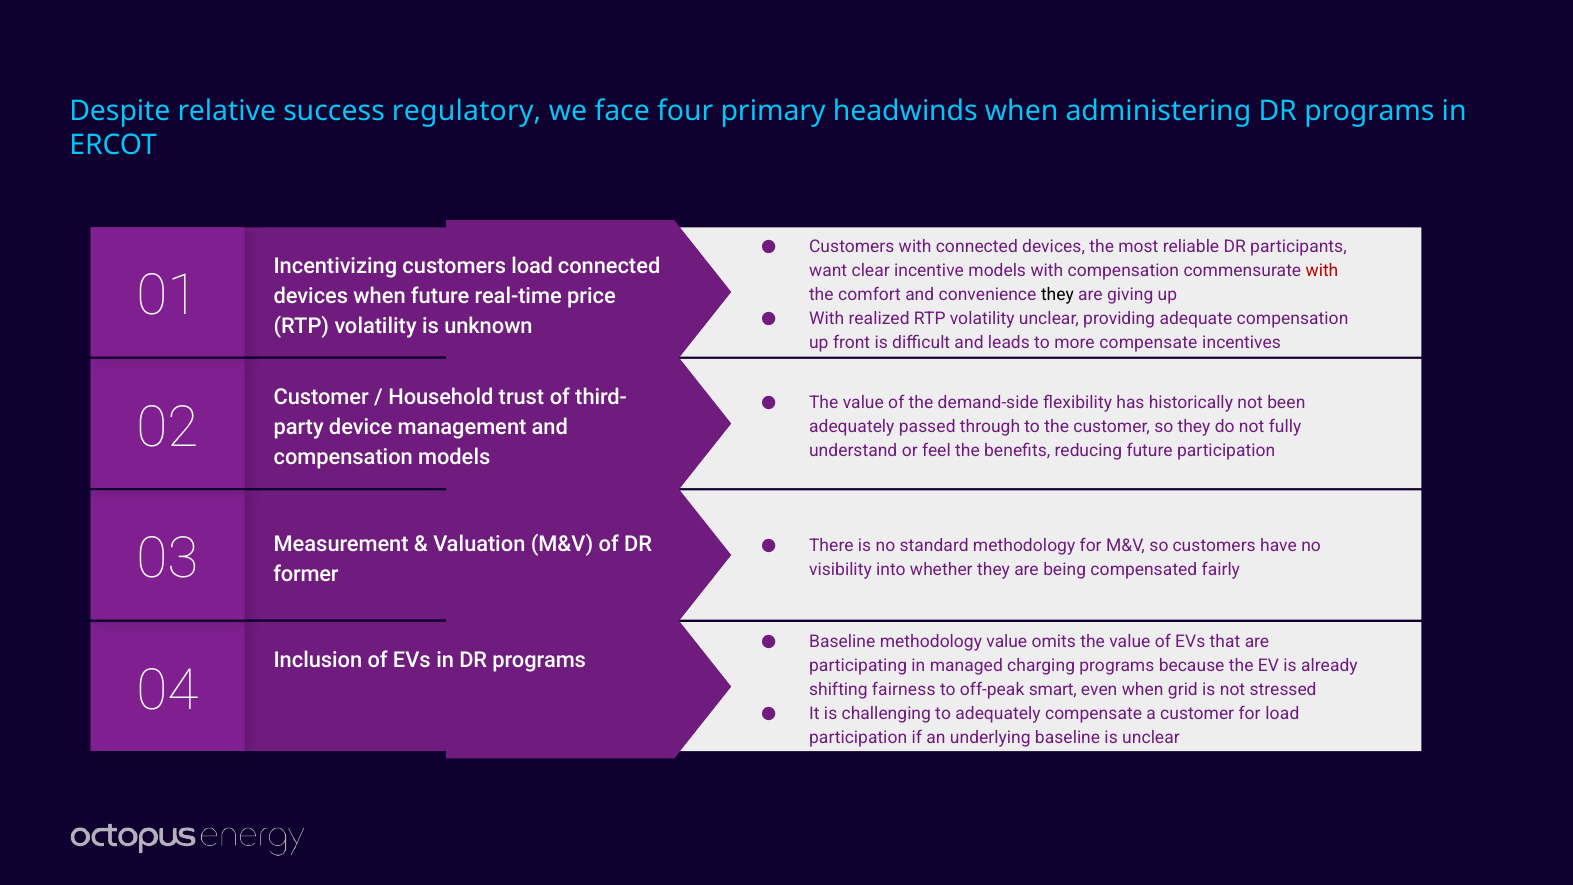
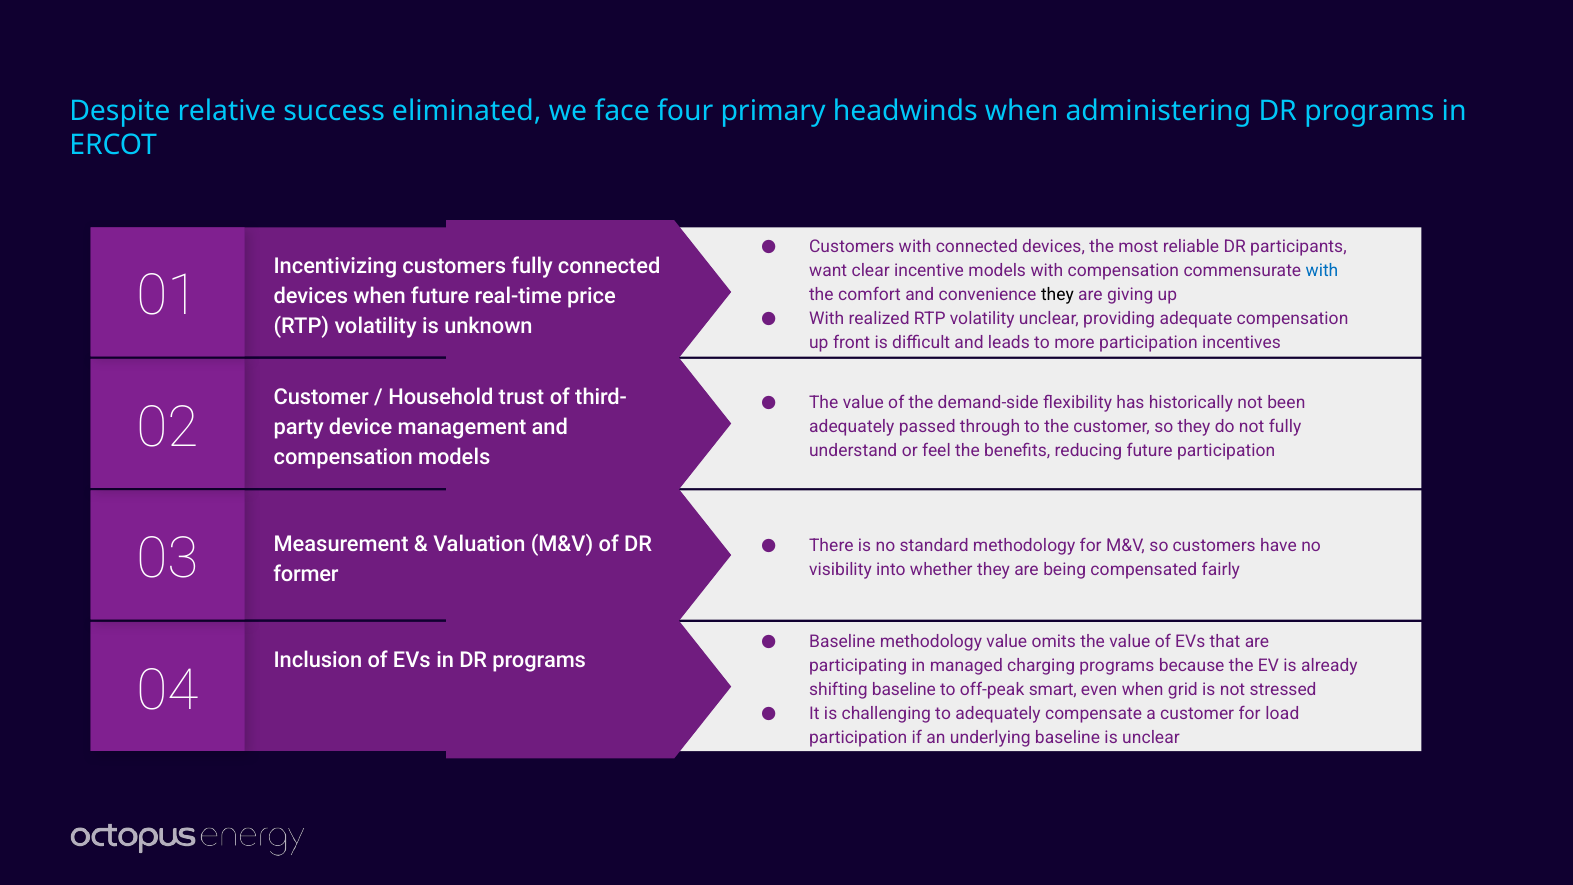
regulatory: regulatory -> eliminated (467, 111)
customers load: load -> fully (532, 266)
with colour: red -> blue (1322, 271)
more compensate: compensate -> participation (1148, 343)
shifting fairness: fairness -> baseline (904, 689)
